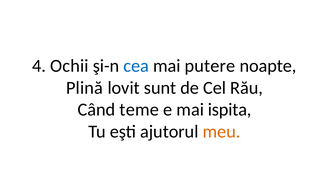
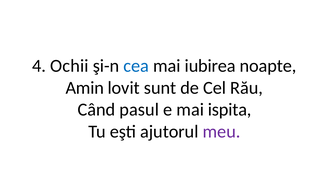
putere: putere -> iubirea (210, 66)
Plină: Plină -> Amin (85, 88)
teme: teme -> pasul (139, 110)
meu colour: orange -> purple (222, 132)
